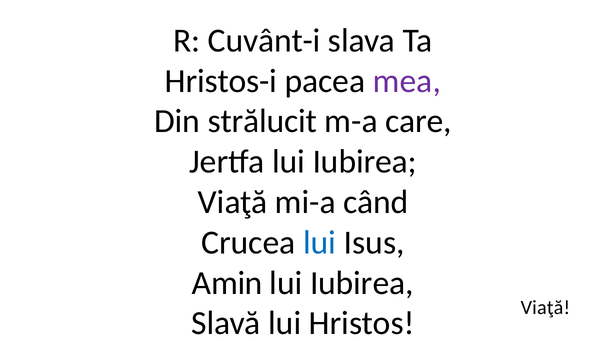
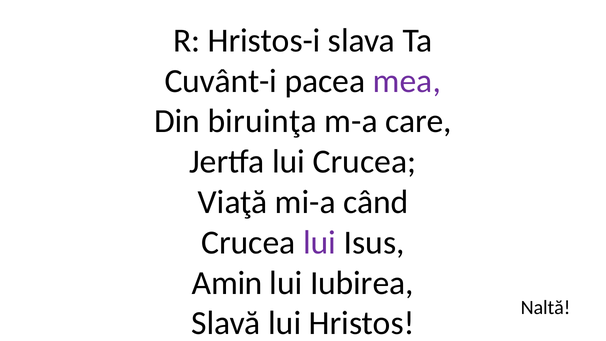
Cuvânt-i: Cuvânt-i -> Hristos-i (264, 41)
Hristos-i: Hristos-i -> Cuvânt-i (221, 81)
strălucit: strălucit -> biruinţa (262, 121)
Jertfa lui Iubirea: Iubirea -> Crucea (365, 162)
lui colour: blue -> purple (320, 242)
Viaţă: Viaţă -> Naltă (545, 307)
